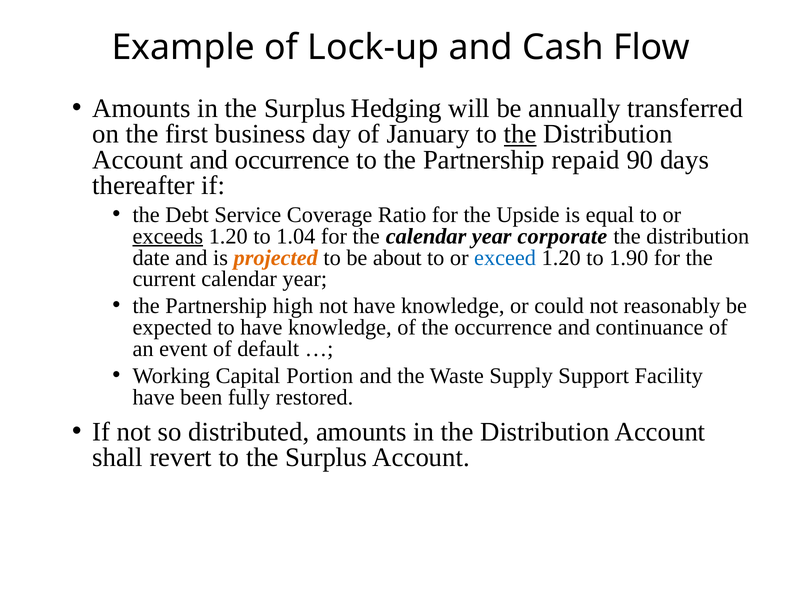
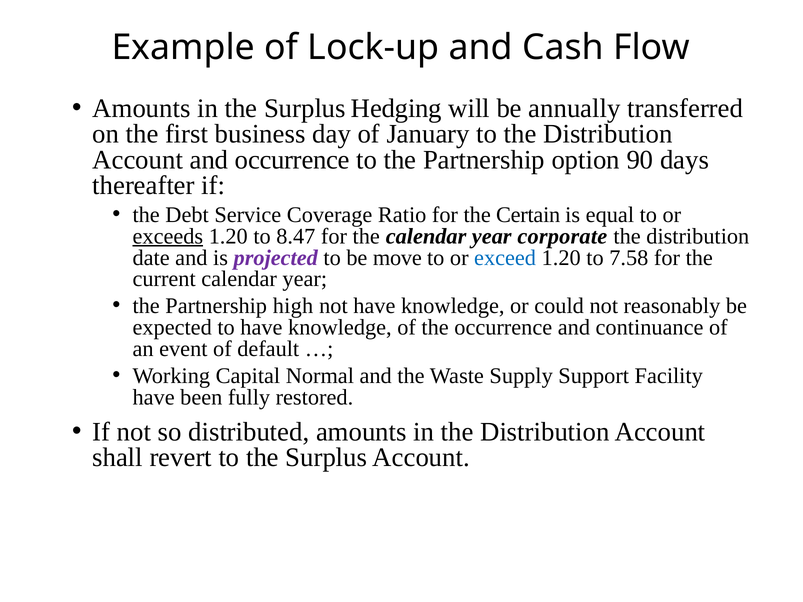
the underline: present -> none (520, 134)
repaid: repaid -> option (586, 160)
Upside: Upside -> Certain (528, 215)
1.04: 1.04 -> 8.47 (296, 236)
projected colour: orange -> purple (276, 258)
about: about -> move (397, 258)
1.90: 1.90 -> 7.58 (629, 258)
Portion: Portion -> Normal (320, 376)
